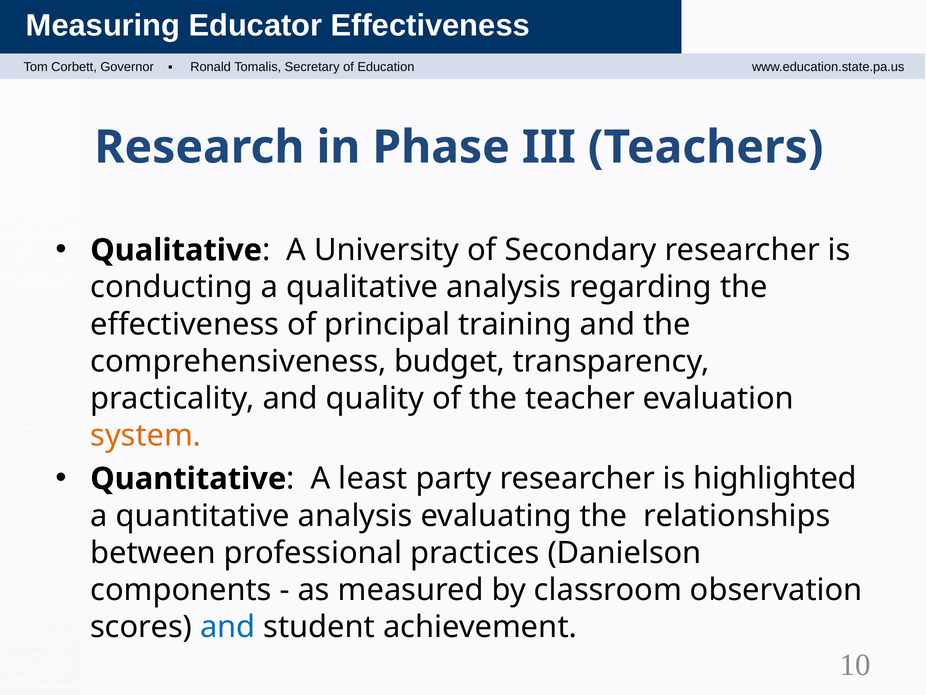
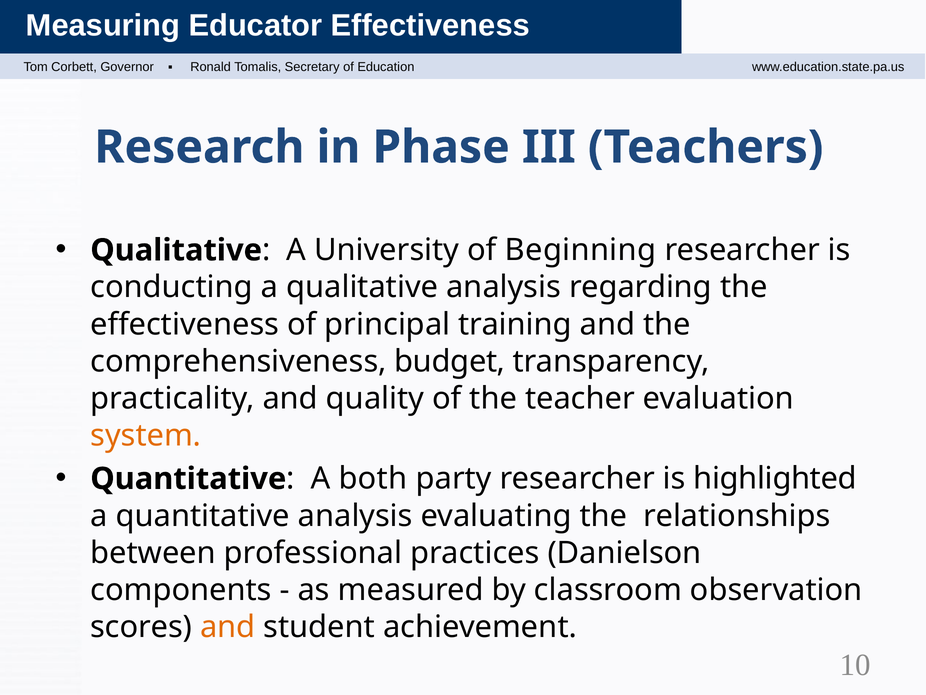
Secondary: Secondary -> Beginning (581, 250)
least: least -> both (373, 478)
and colour: blue -> orange (228, 627)
